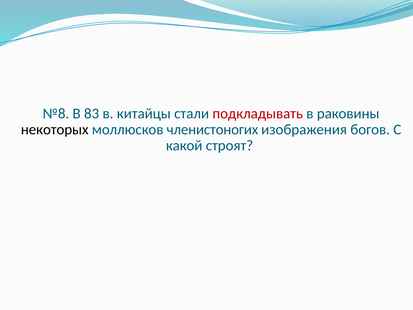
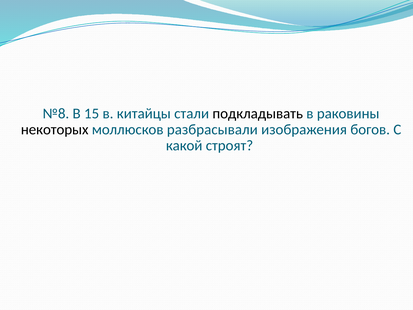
83: 83 -> 15 (92, 113)
подкладывать colour: red -> black (258, 113)
членистоногих: членистоногих -> разбрасывали (212, 129)
